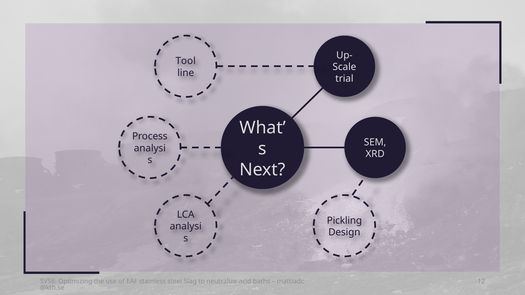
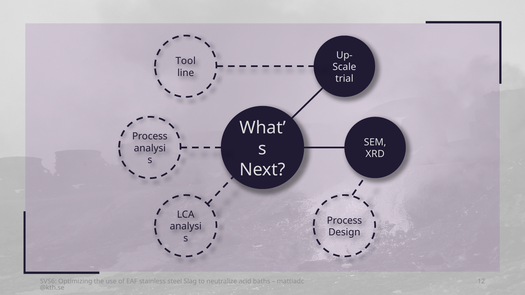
Pickling: Pickling -> Process (344, 221)
